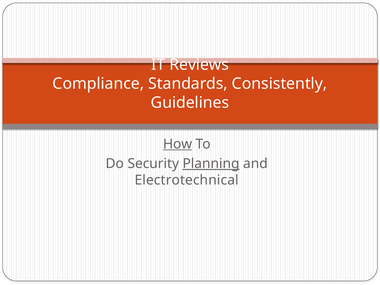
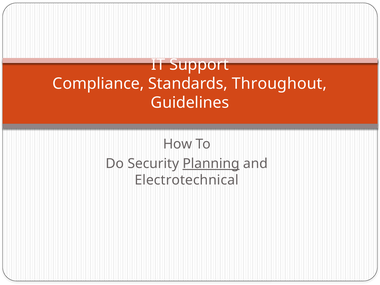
Reviews: Reviews -> Support (199, 65)
Consistently: Consistently -> Throughout (279, 84)
How underline: present -> none (178, 144)
